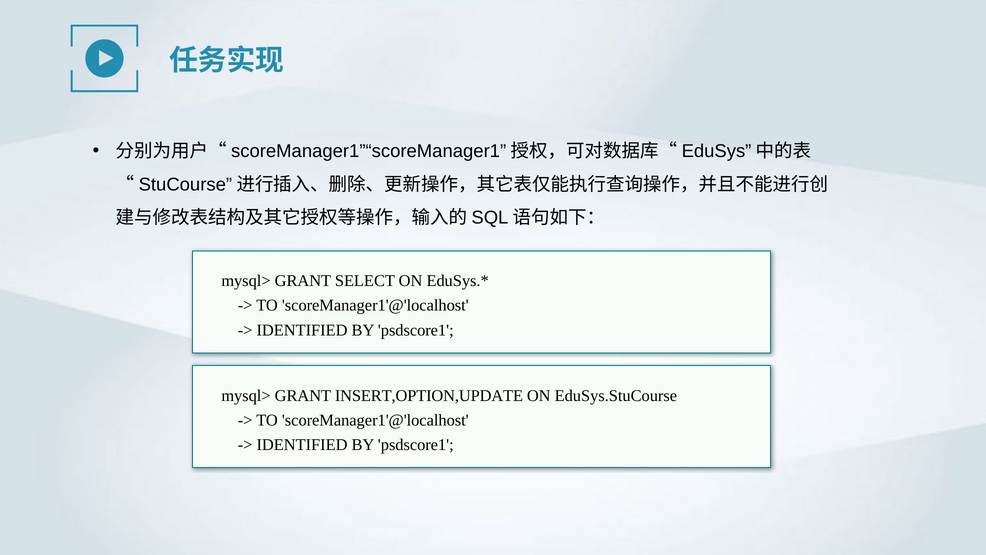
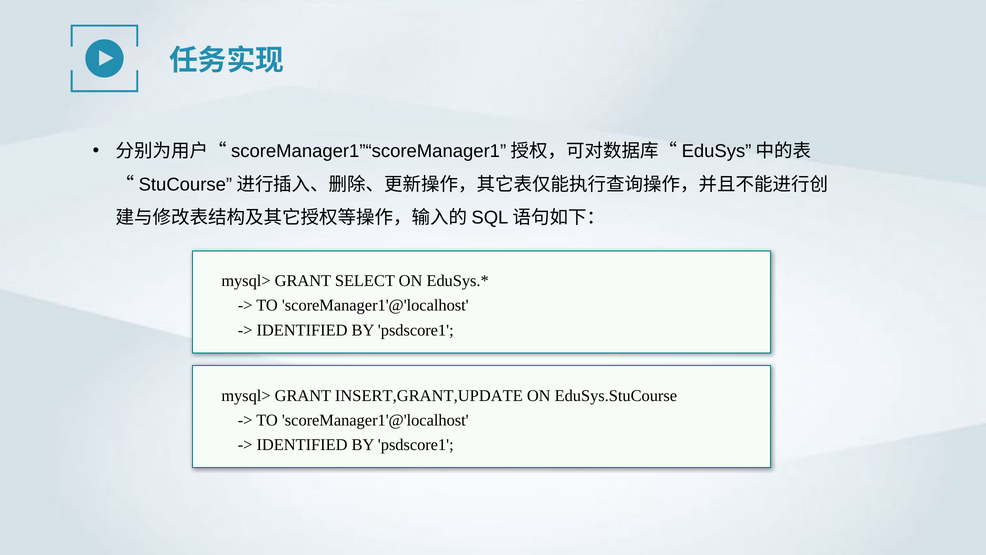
INSERT,OPTION,UPDATE: INSERT,OPTION,UPDATE -> INSERT,GRANT,UPDATE (429, 395)
